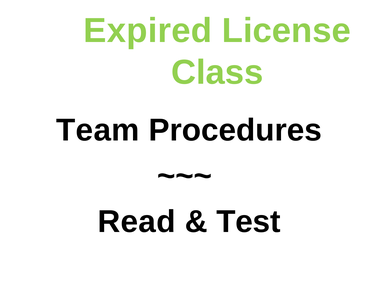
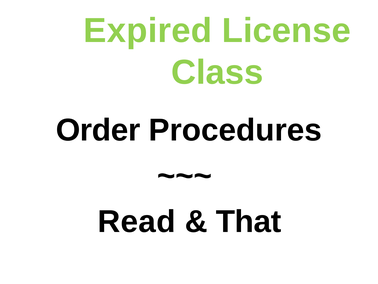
Team: Team -> Order (98, 130)
Test: Test -> That (248, 221)
